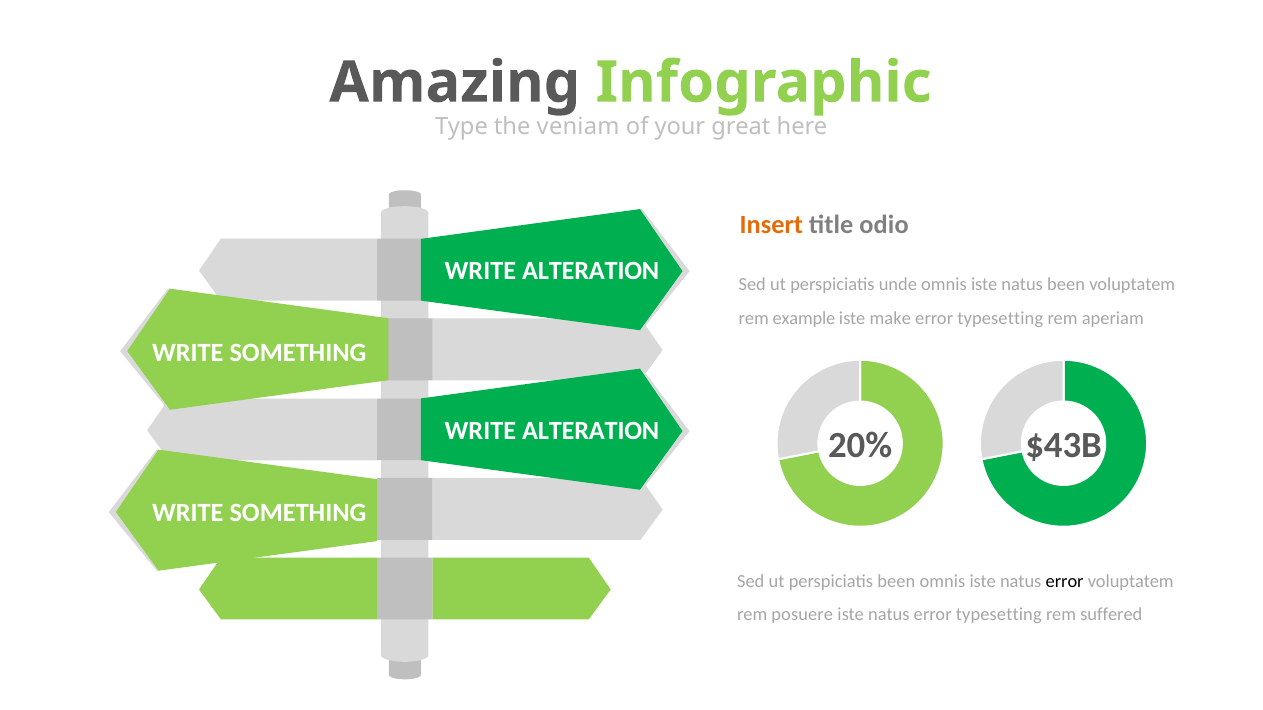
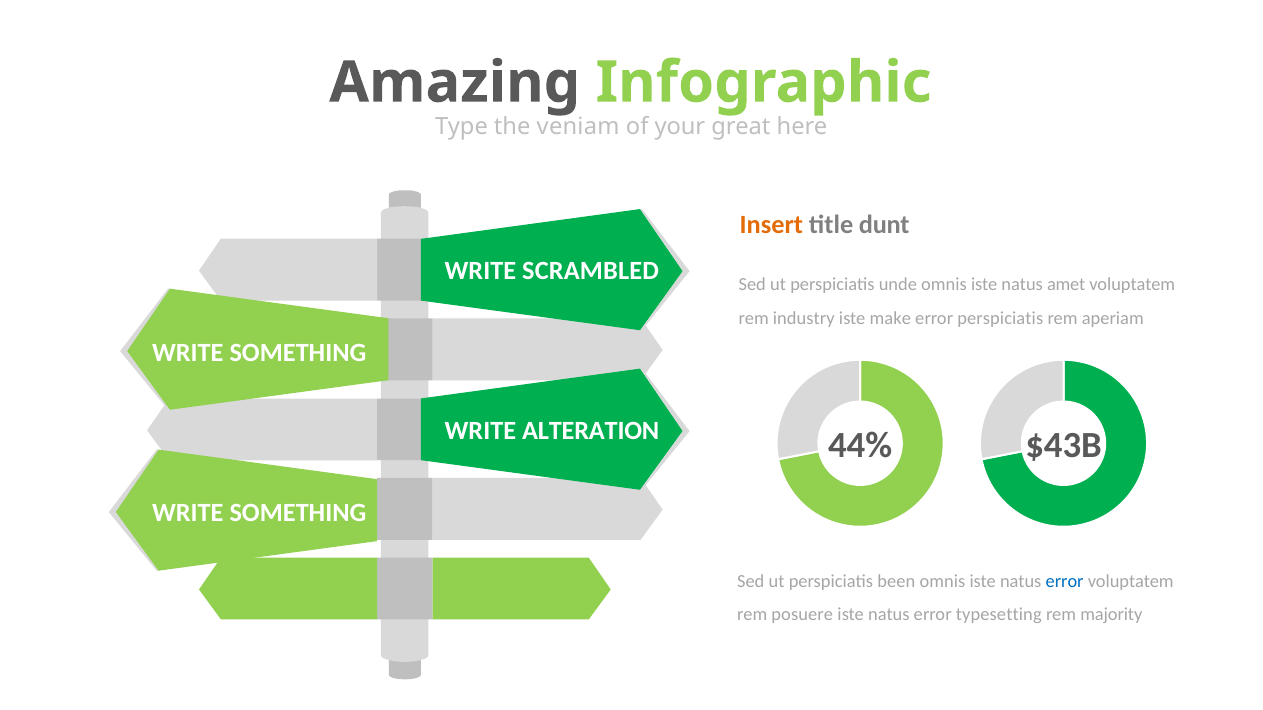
odio: odio -> dunt (884, 225)
ALTERATION: ALTERATION -> SCRAMBLED (591, 271)
natus been: been -> amet (1066, 285)
example: example -> industry (804, 318)
typesetting: typesetting -> perspiciatis (1000, 318)
20%: 20% -> 44% (860, 446)
error colour: black -> blue (1065, 581)
suffered: suffered -> majority (1111, 614)
